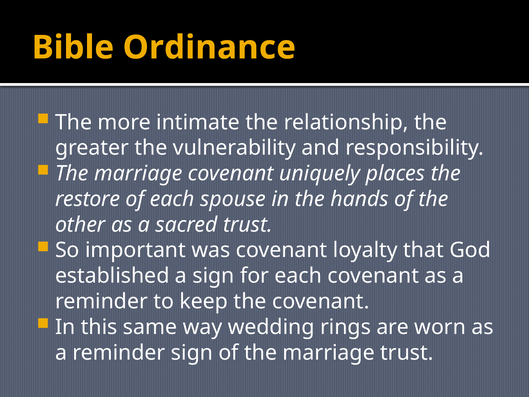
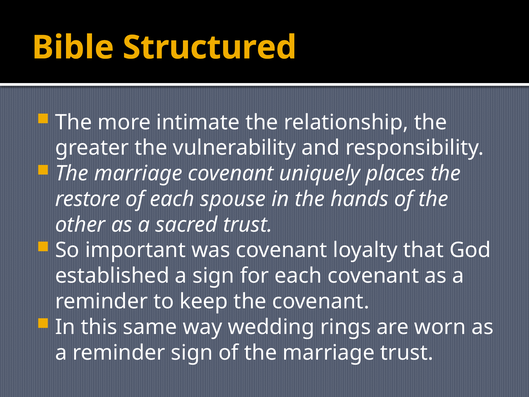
Ordinance: Ordinance -> Structured (210, 48)
